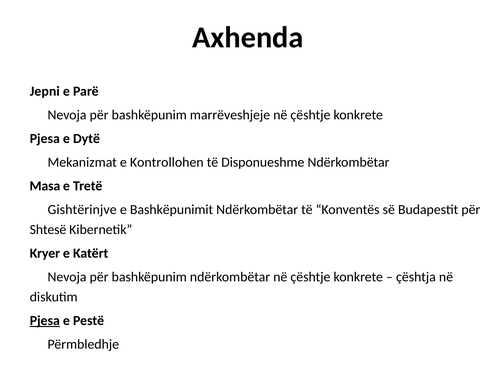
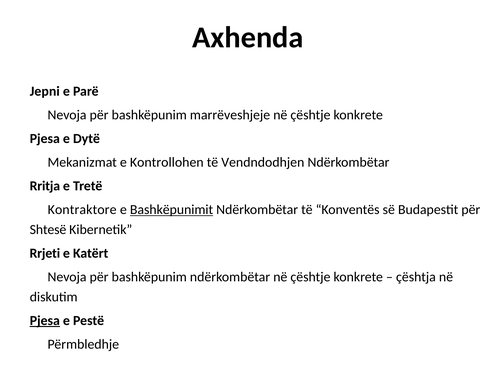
Disponueshme: Disponueshme -> Vendndodhjen (263, 162)
Masa: Masa -> Rritja (45, 186)
Gishtërinjve: Gishtërinjve -> Kontraktore (82, 210)
Bashkëpunimit underline: none -> present (172, 210)
Kryer: Kryer -> Rrjeti (45, 253)
